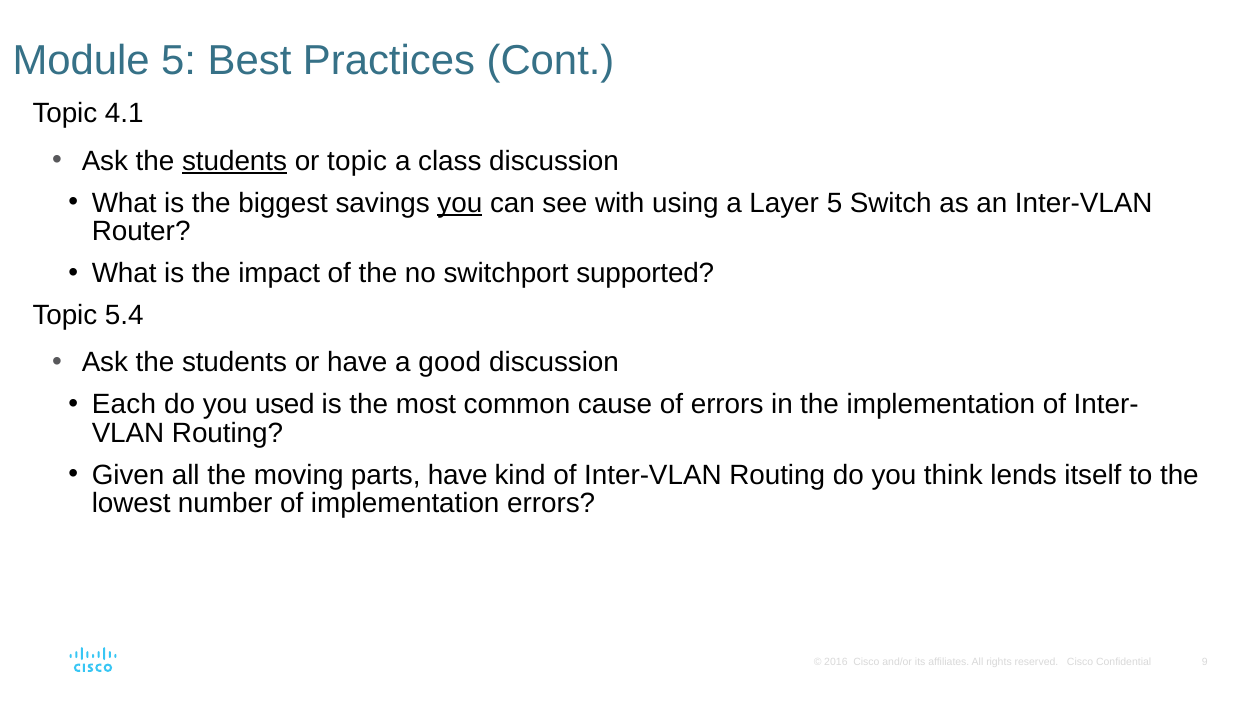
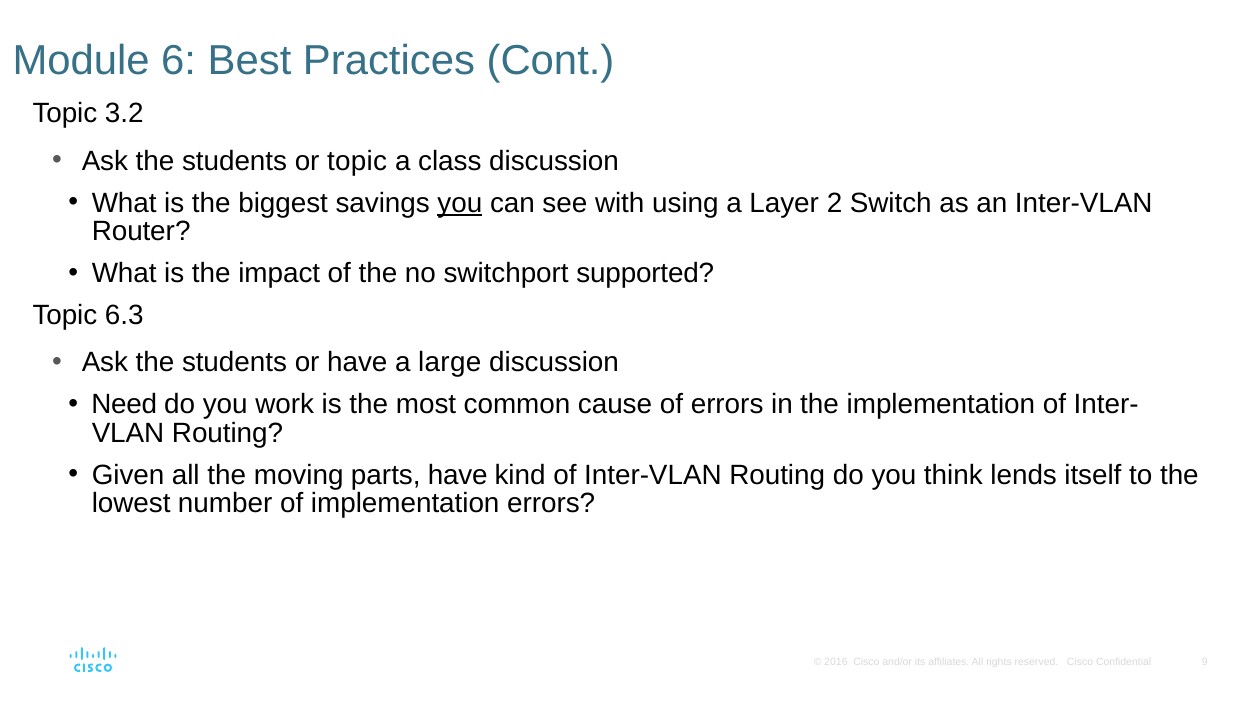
Module 5: 5 -> 6 (179, 61)
4.1: 4.1 -> 3.2 (124, 114)
students underline: present -> none (235, 161)
Layer 5: 5 -> 2 (835, 203)
5.4: 5.4 -> 6.3 (124, 315)
good: good -> large (450, 363)
Each: Each -> Need (124, 405)
used: used -> work (285, 405)
